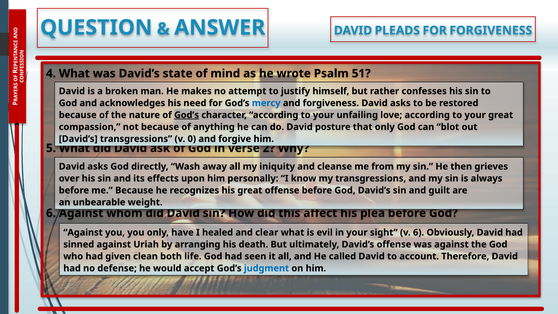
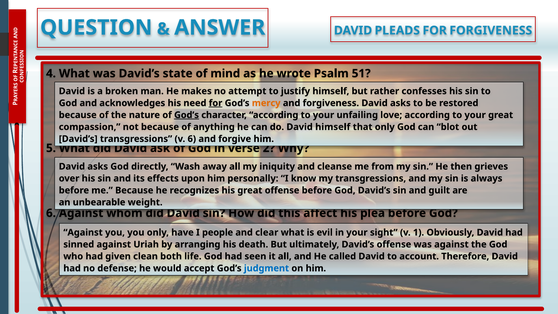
for underline: none -> present (216, 103)
mercy colour: blue -> orange (266, 103)
David posture: posture -> himself (333, 127)
v 0: 0 -> 6 (192, 139)
healed: healed -> people (218, 232)
v 6: 6 -> 1 (419, 232)
